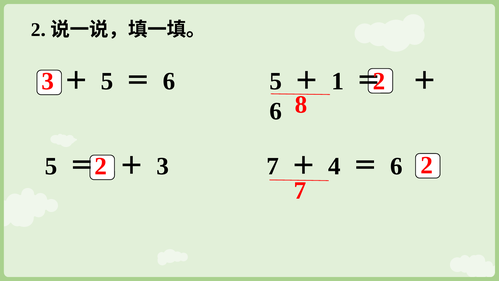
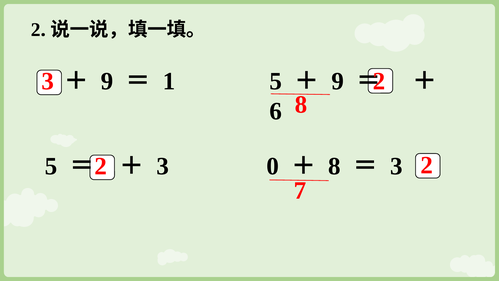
5: 5 -> 9 (107, 81)
6: 6 -> 1 (169, 81)
1: 1 -> 9 (338, 81)
3 7: 7 -> 0 (273, 166)
4: 4 -> 8 (335, 166)
6: 6 -> 3 (396, 166)
